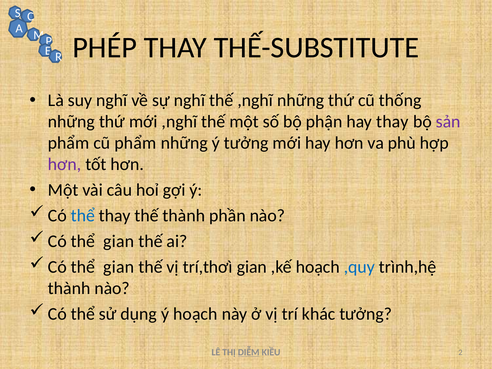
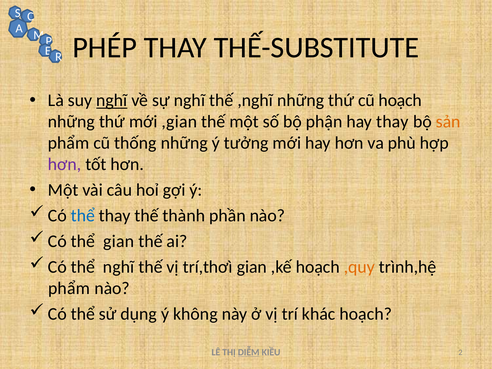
nghĩ underline: none -> present (112, 100)
cũ thống: thống -> hoạch (400, 100)
mới ,nghĩ: ,nghĩ -> ,gian (179, 122)
sản colour: purple -> orange (448, 122)
cũ phẩm: phẩm -> thống (135, 143)
gian: gian -> nghĩ (119, 267)
,quy colour: blue -> orange (359, 267)
thành: thành -> phẩm (69, 288)
ý hoạch: hoạch -> không (195, 314)
khác tưởng: tưởng -> hoạch (366, 314)
